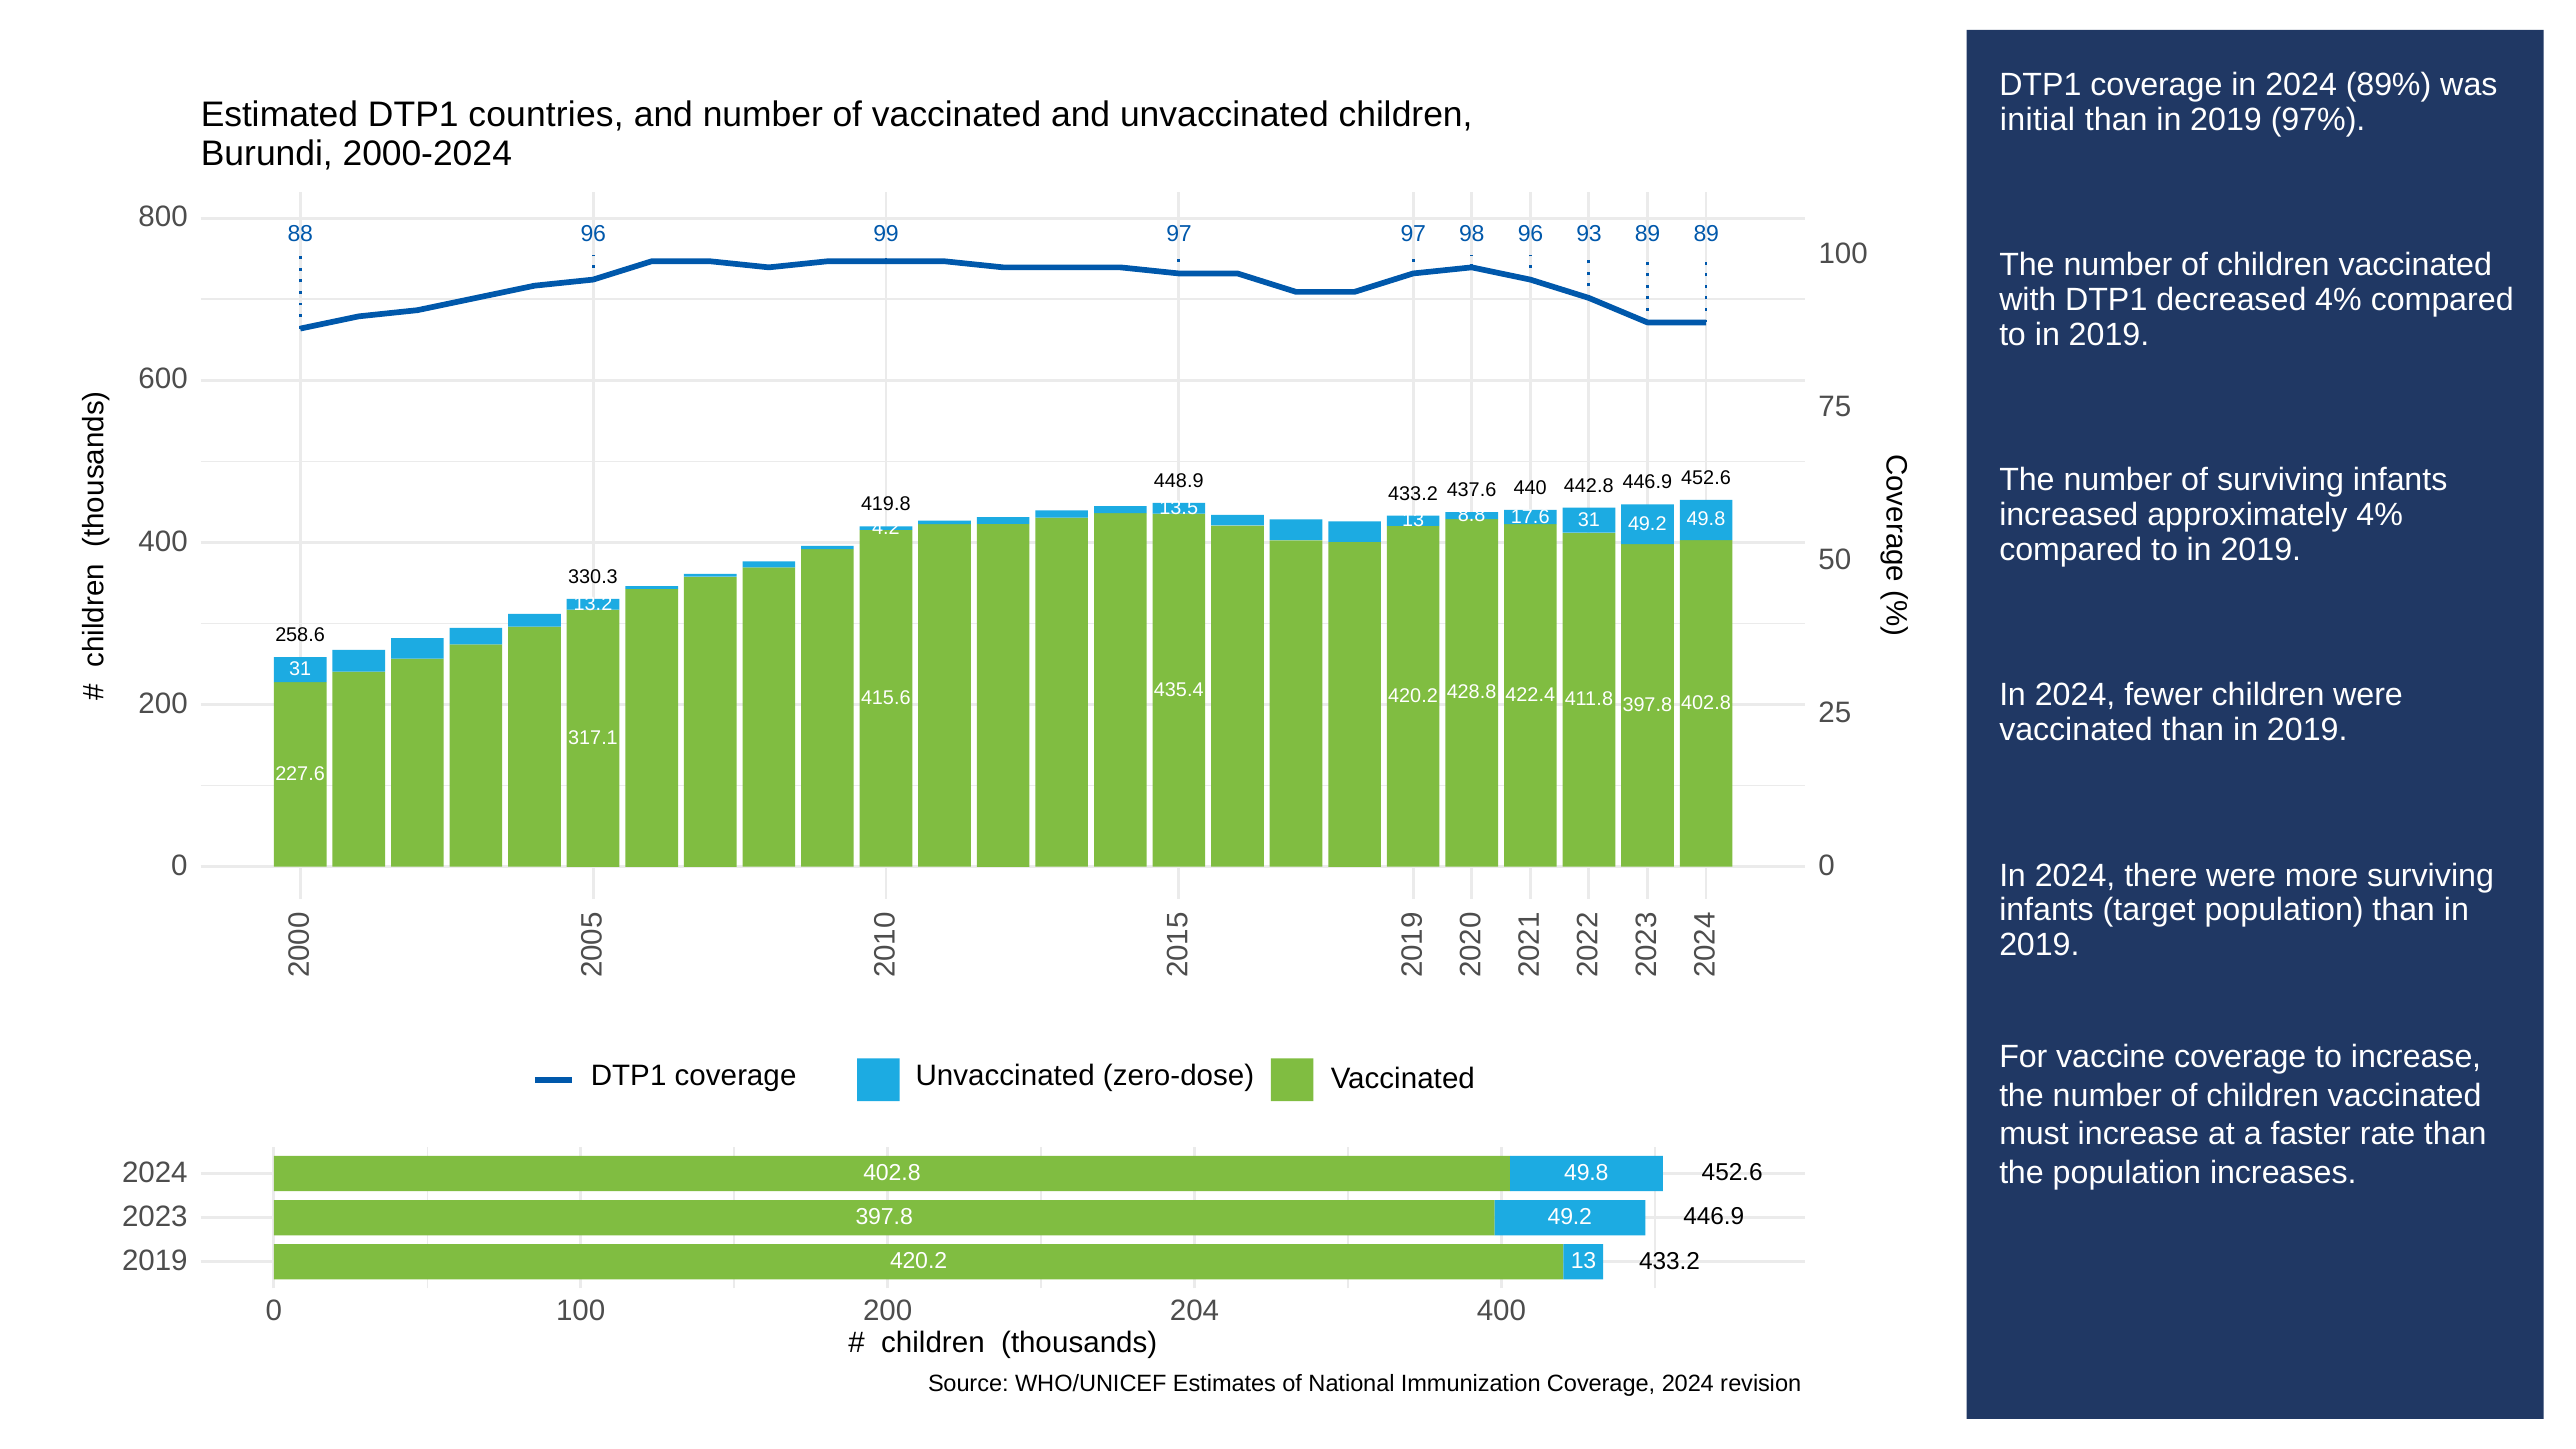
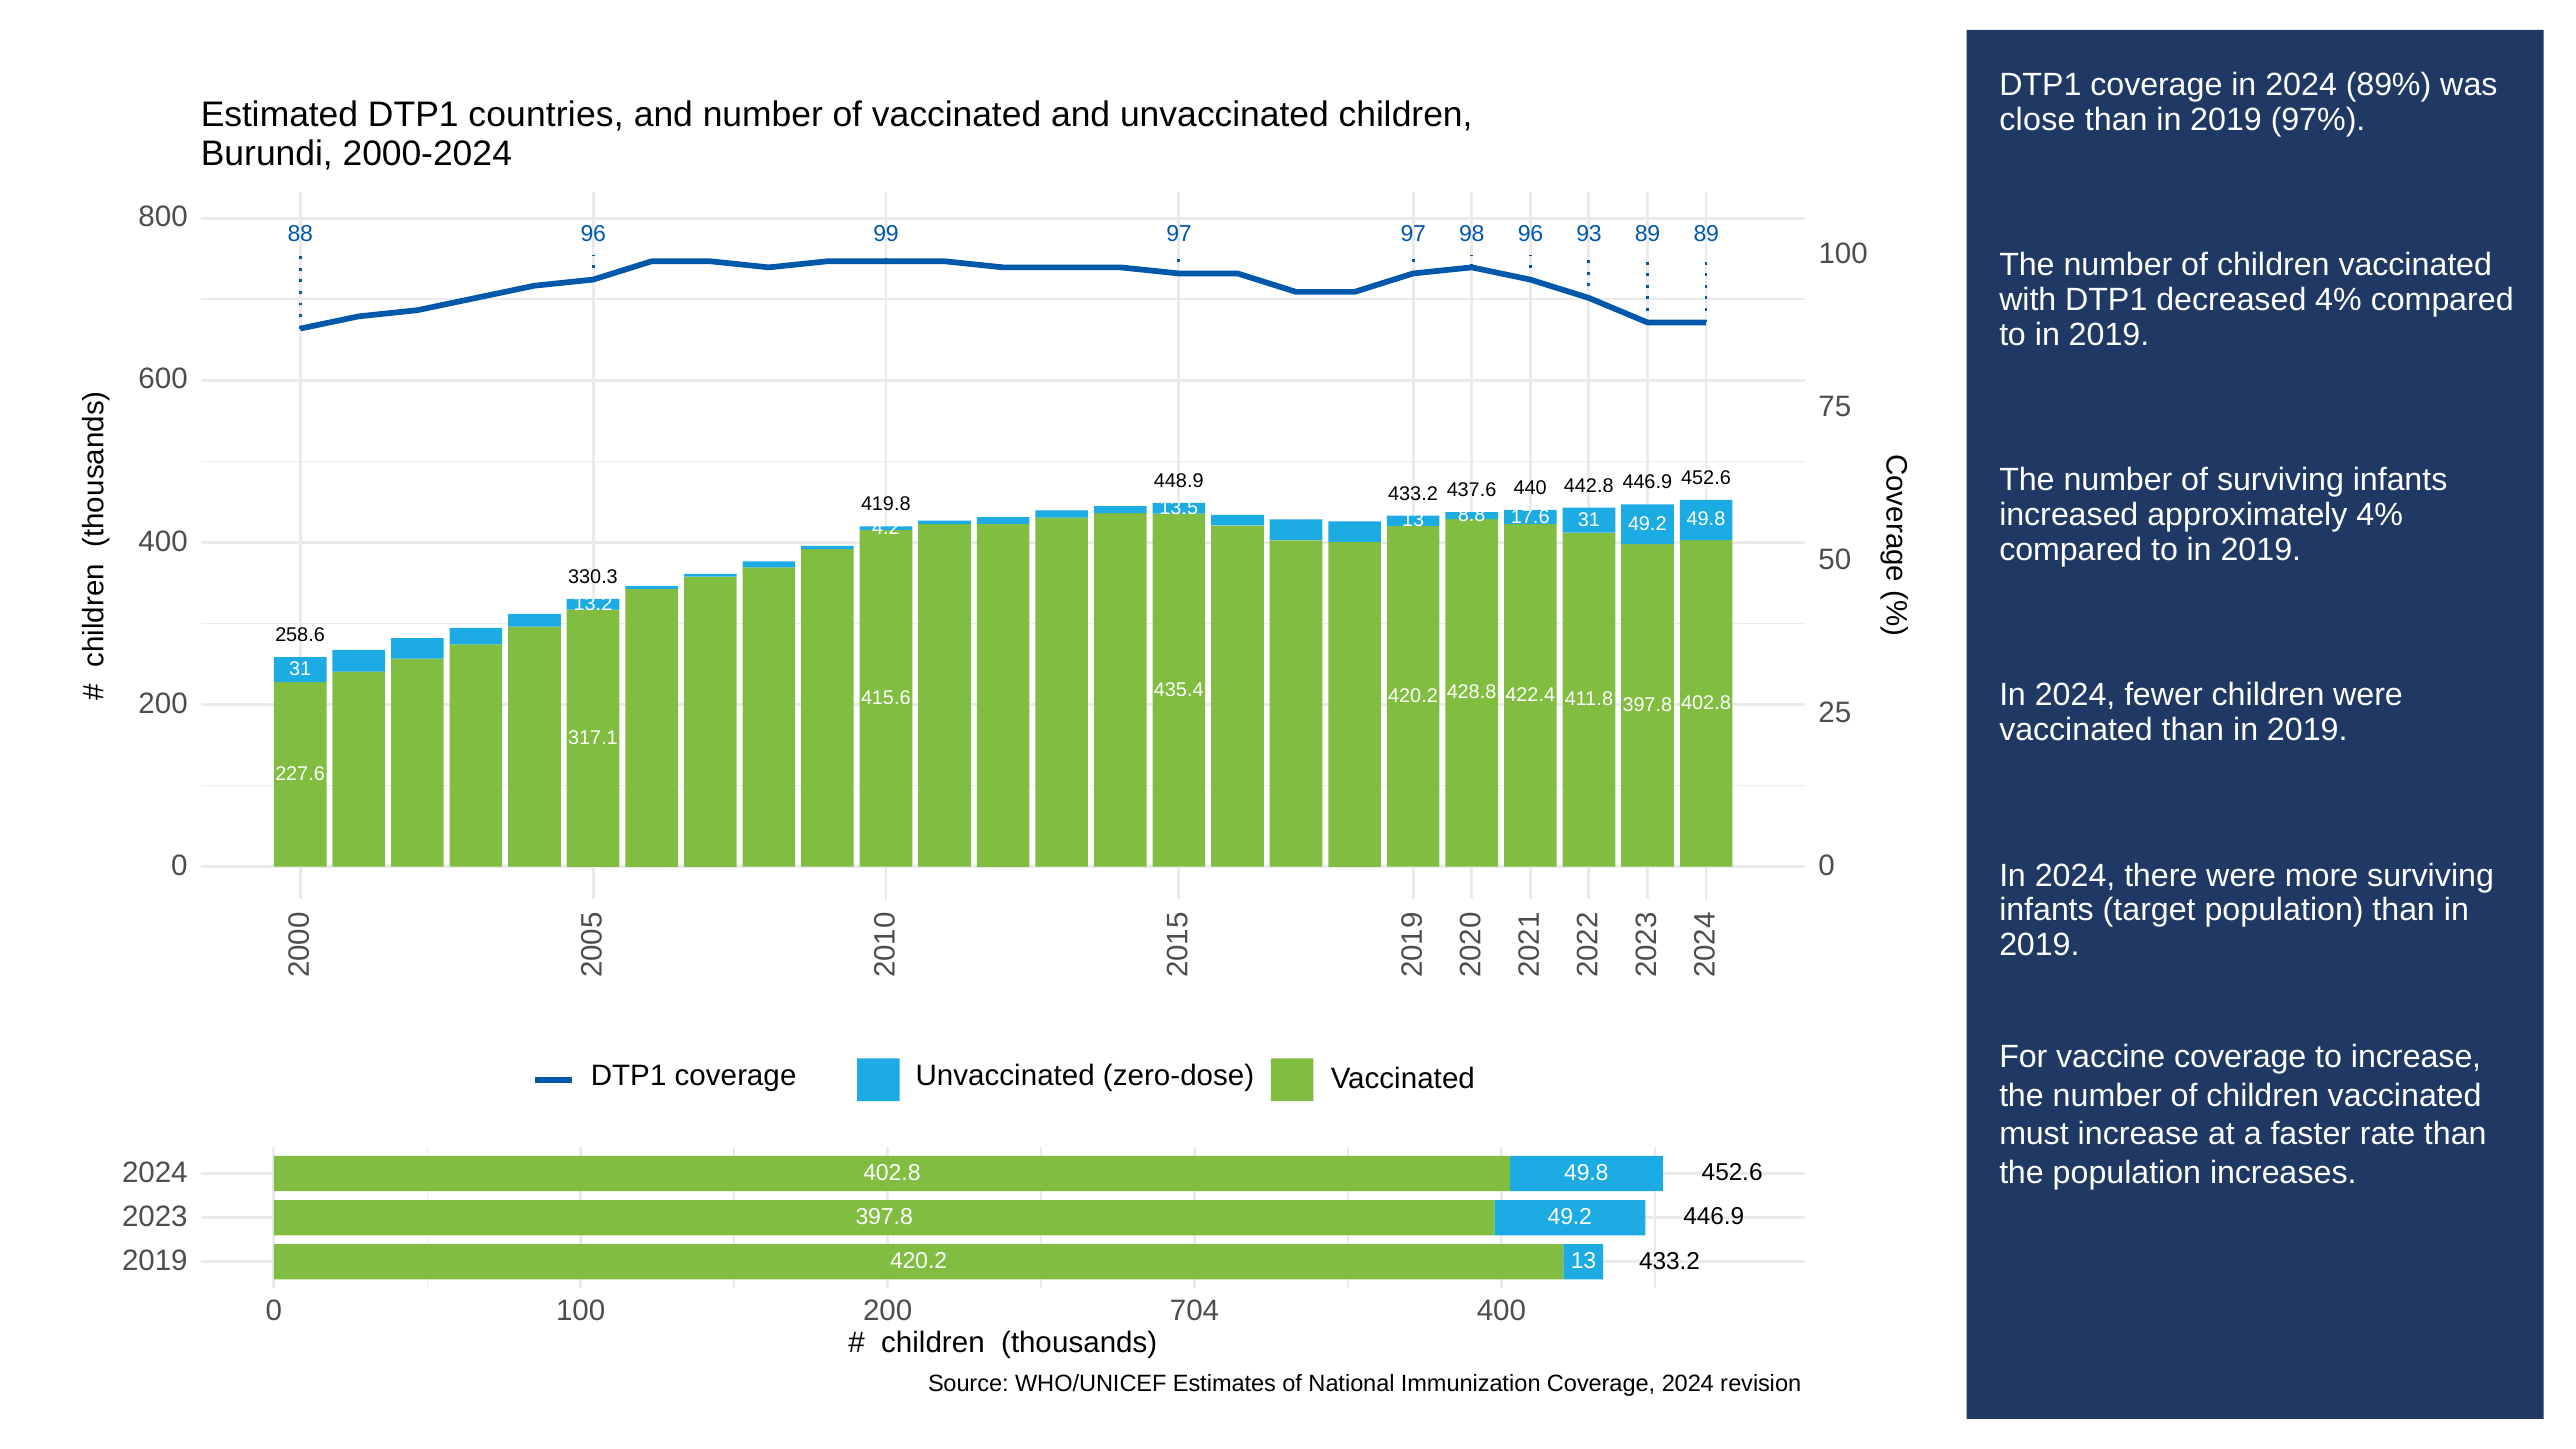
initial: initial -> close (2037, 119)
204: 204 -> 704 (1195, 1311)
